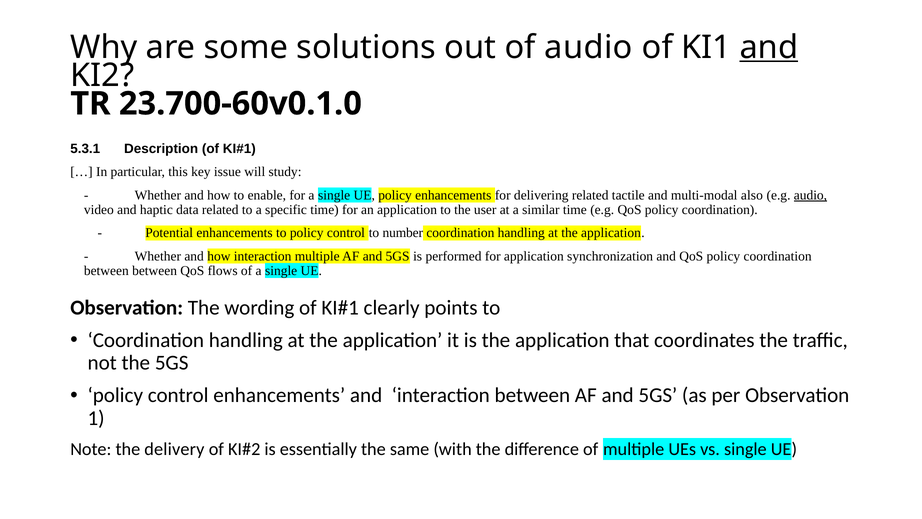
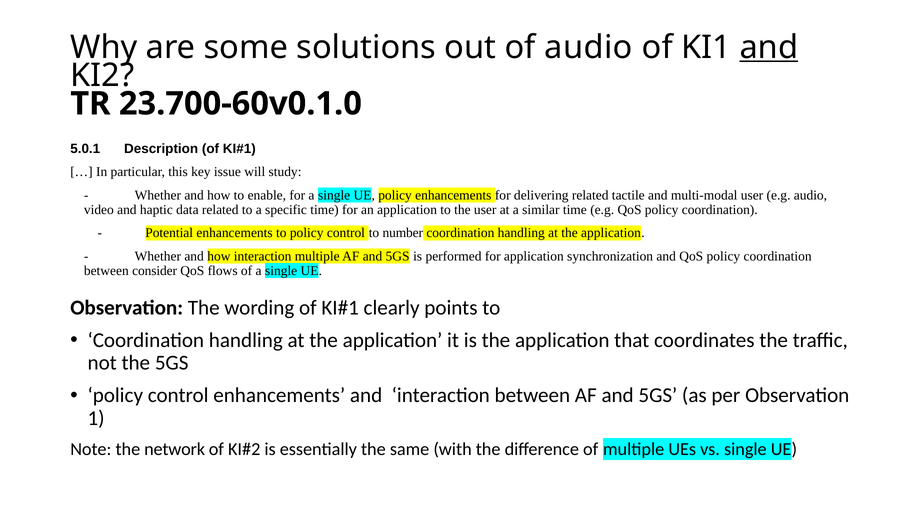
5.3.1: 5.3.1 -> 5.0.1 (85, 149)
multi-modal also: also -> user (752, 195)
audio underline: present -> none (810, 195)
between between: between -> consider (155, 271)
delivery: delivery -> network (175, 449)
